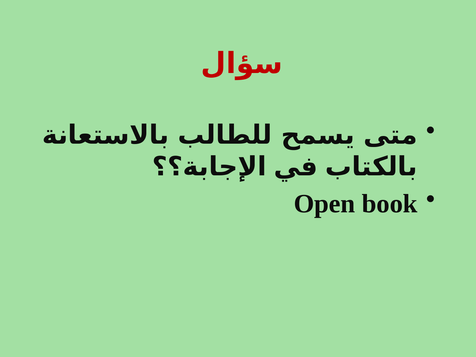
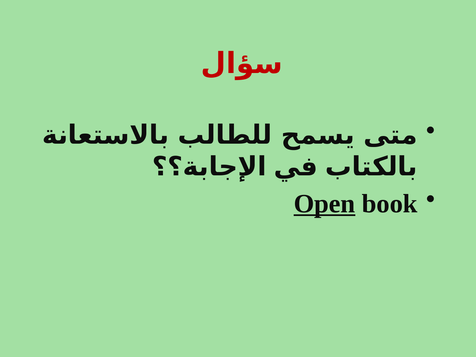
Open underline: none -> present (325, 204)
